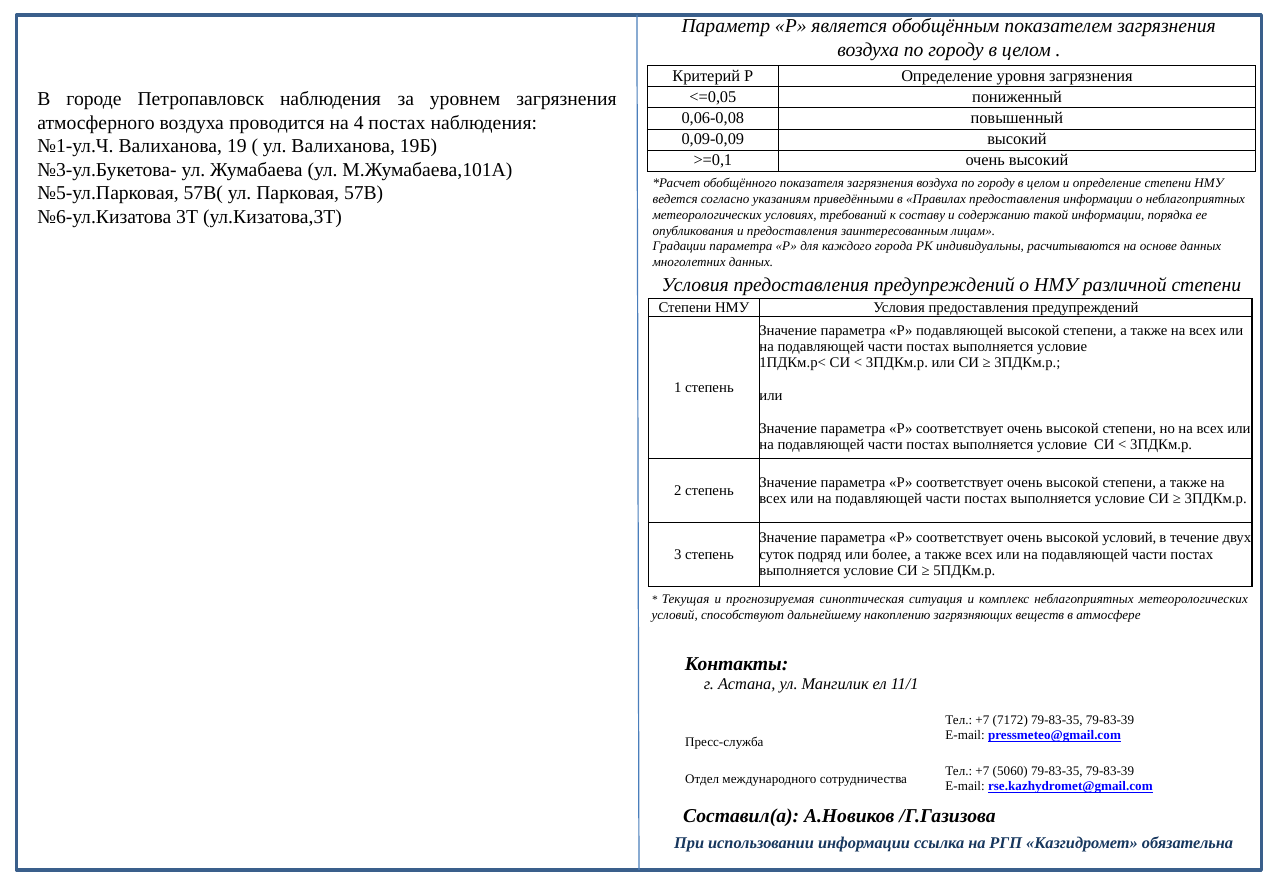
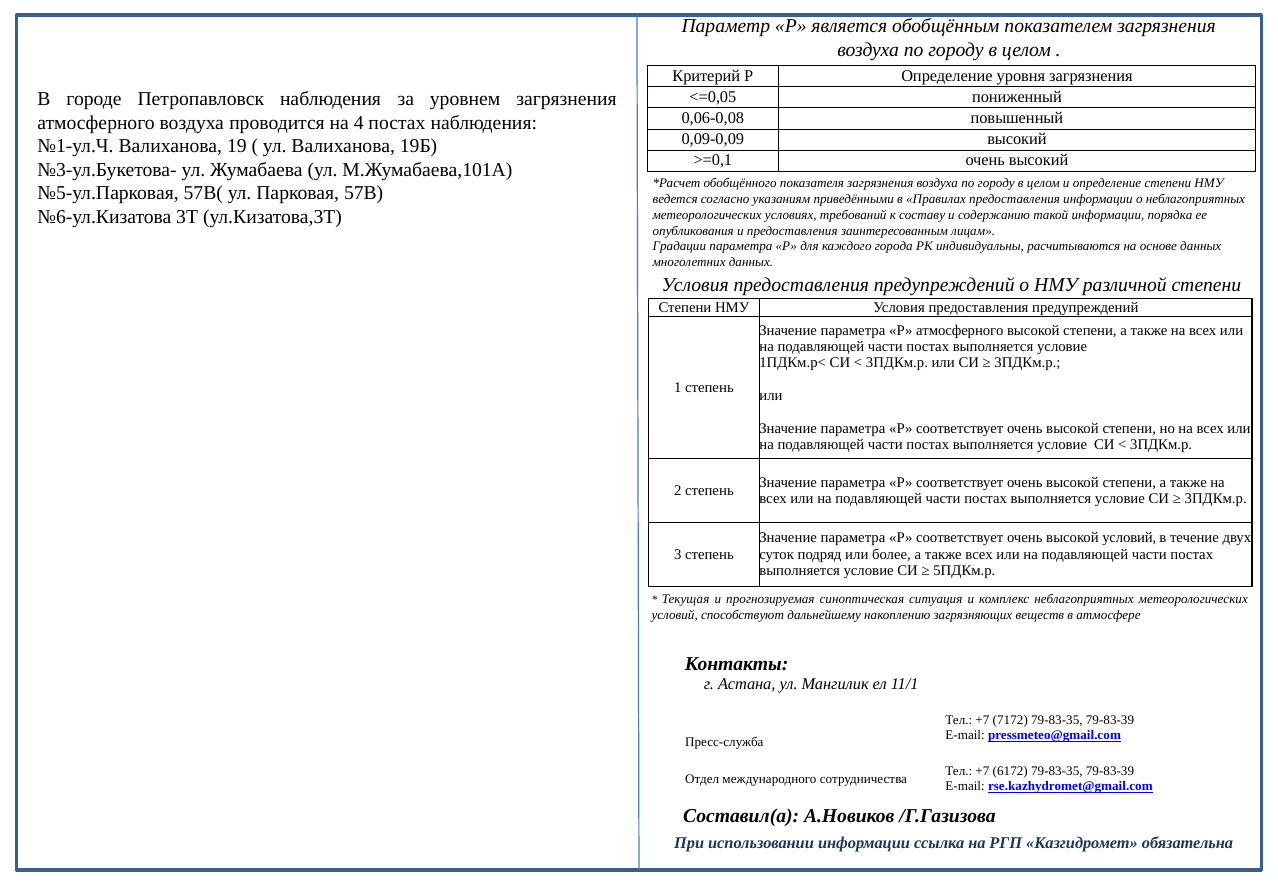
Р подавляющей: подавляющей -> атмосферного (960, 330)
5060: 5060 -> 6172 (1010, 771)
